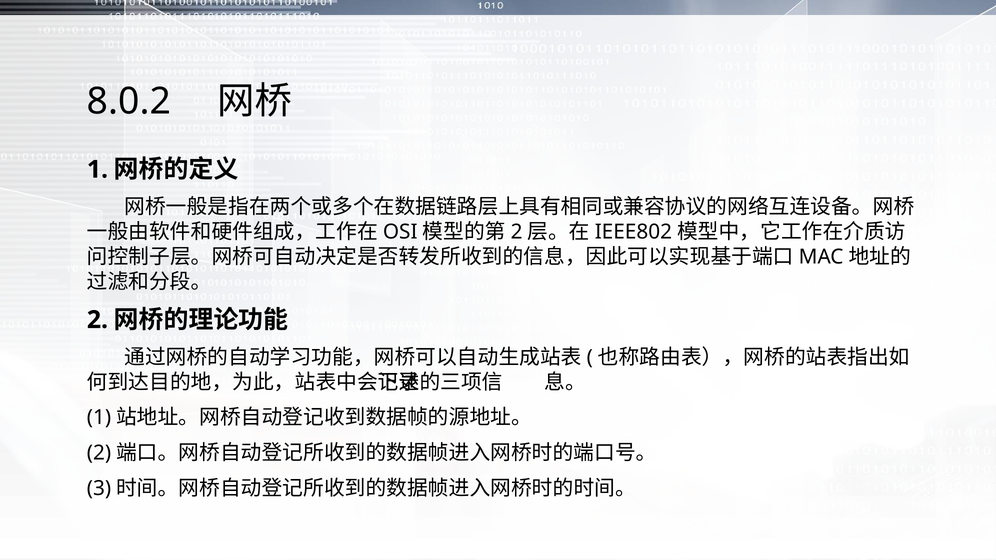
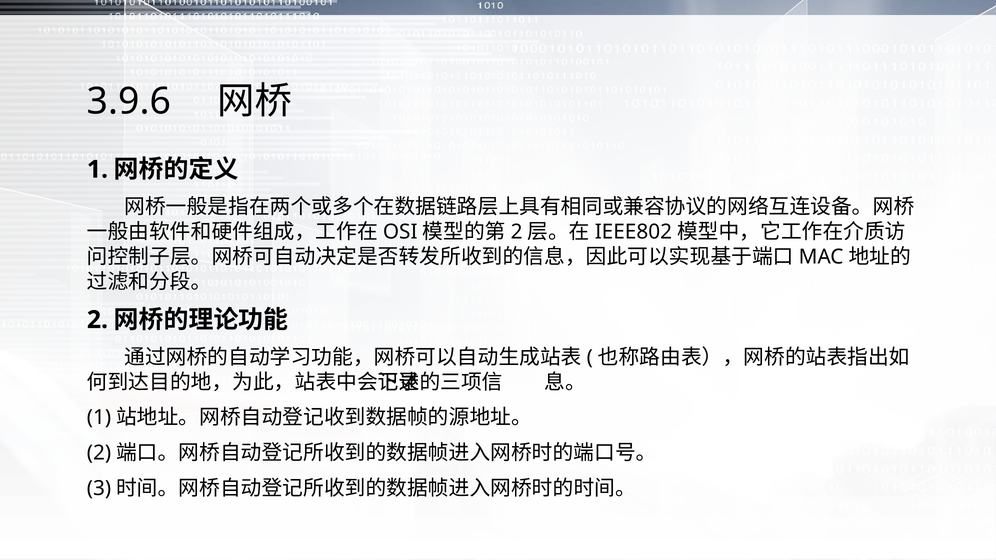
8.0.2: 8.0.2 -> 3.9.6 (129, 102)
